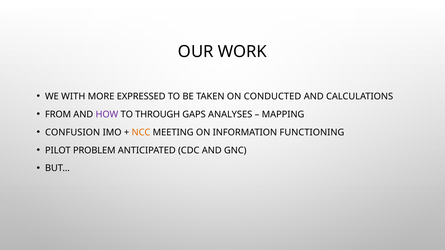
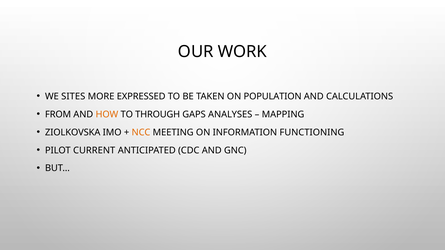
WITH: WITH -> SITES (73, 96)
CONDUCTED: CONDUCTED -> POPULATION (273, 96)
HOW colour: purple -> orange (107, 114)
CONFUSION: CONFUSION -> ZIOLKOVSKA (73, 132)
PROBLEM: PROBLEM -> CURRENT (94, 150)
